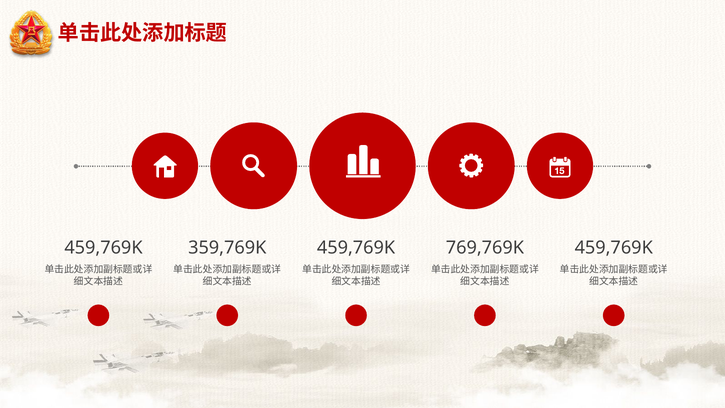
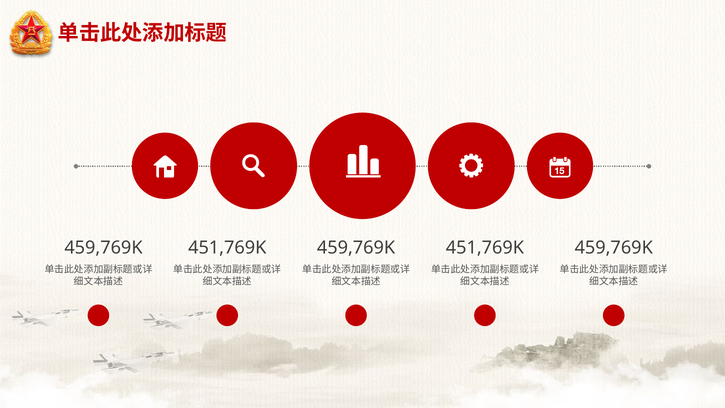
359,769K: 359,769K -> 451,769K (227, 248)
769,769K: 769,769K -> 451,769K (485, 248)
